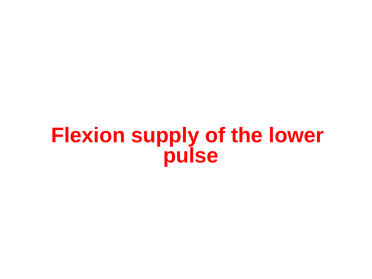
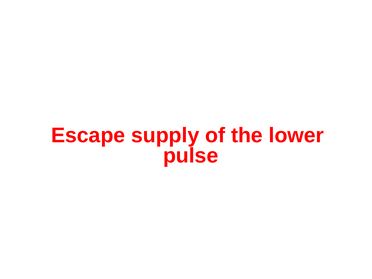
Flexion: Flexion -> Escape (88, 135)
